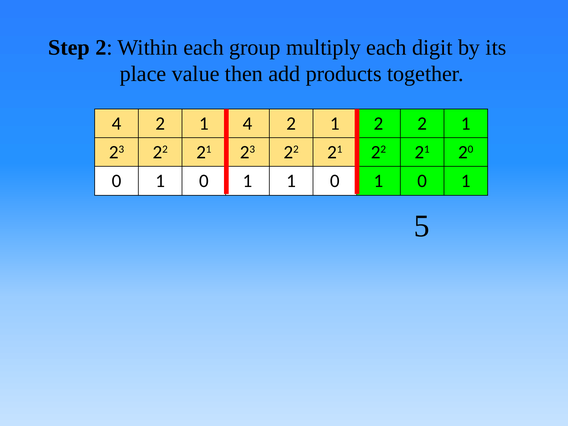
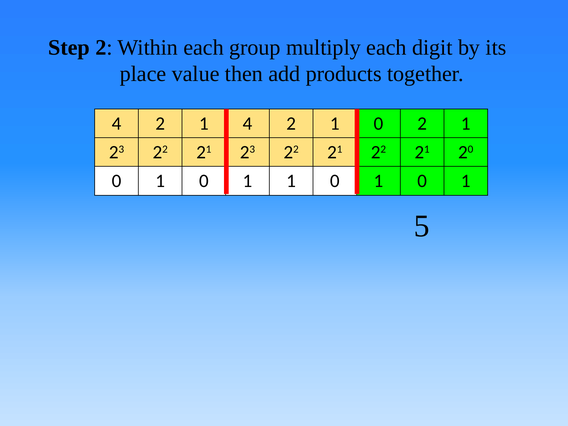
2 1 2: 2 -> 0 (378, 123)
